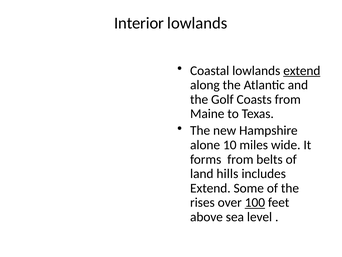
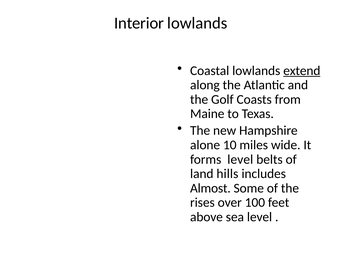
forms from: from -> level (240, 159)
Extend: Extend -> Almost (210, 188)
100 underline: present -> none (255, 202)
